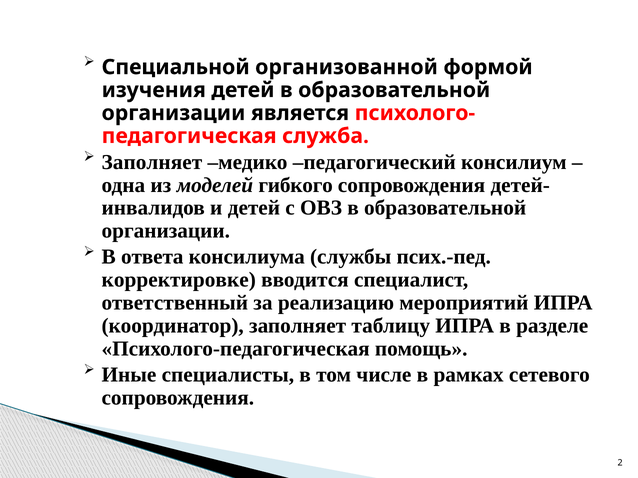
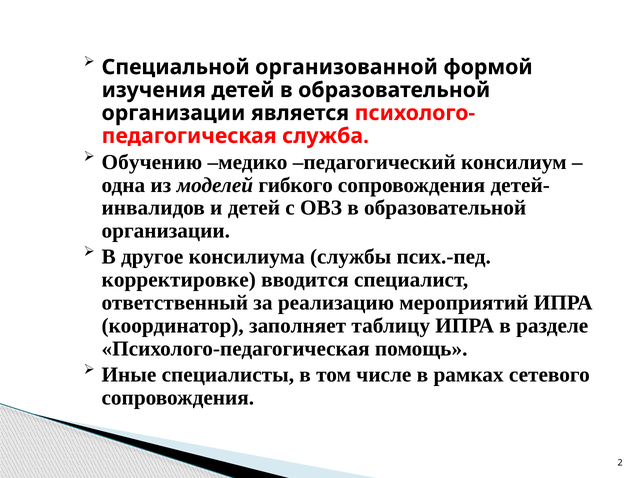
Заполняет: Заполняет -> Обучению (152, 162)
ответа: ответа -> другое (152, 257)
